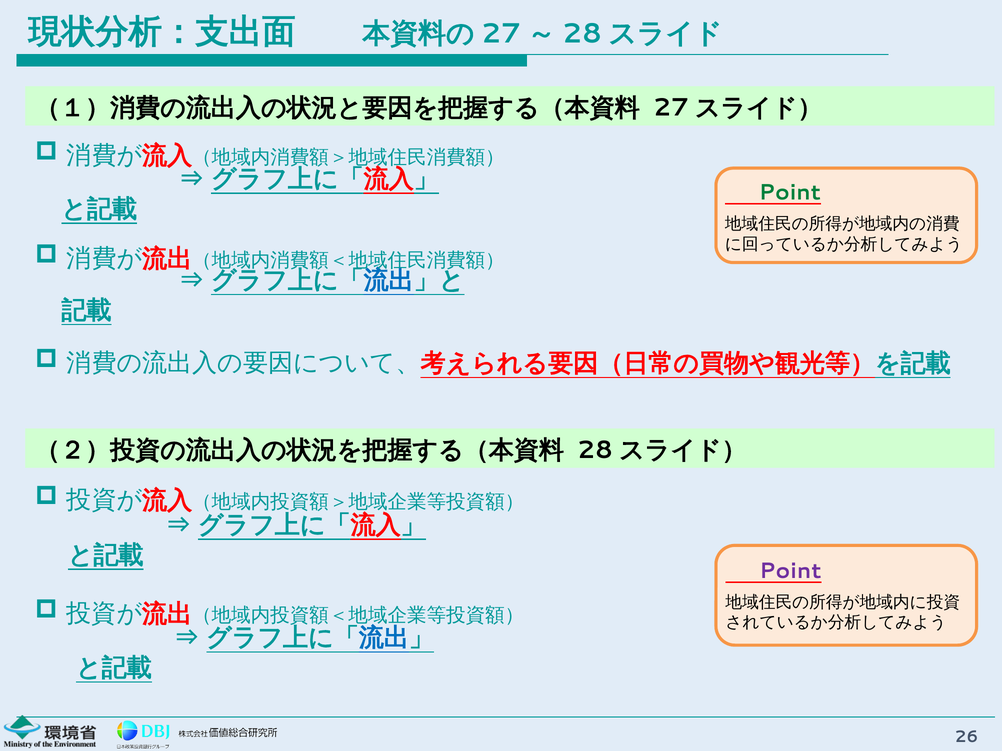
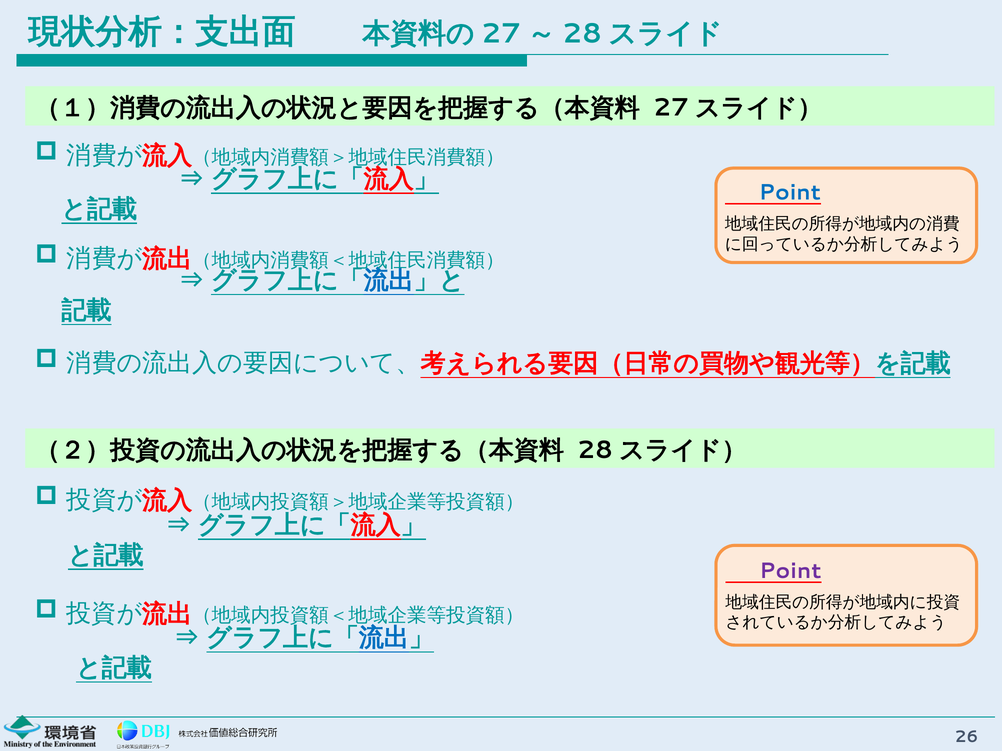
Point colour: green -> blue (790, 193)
